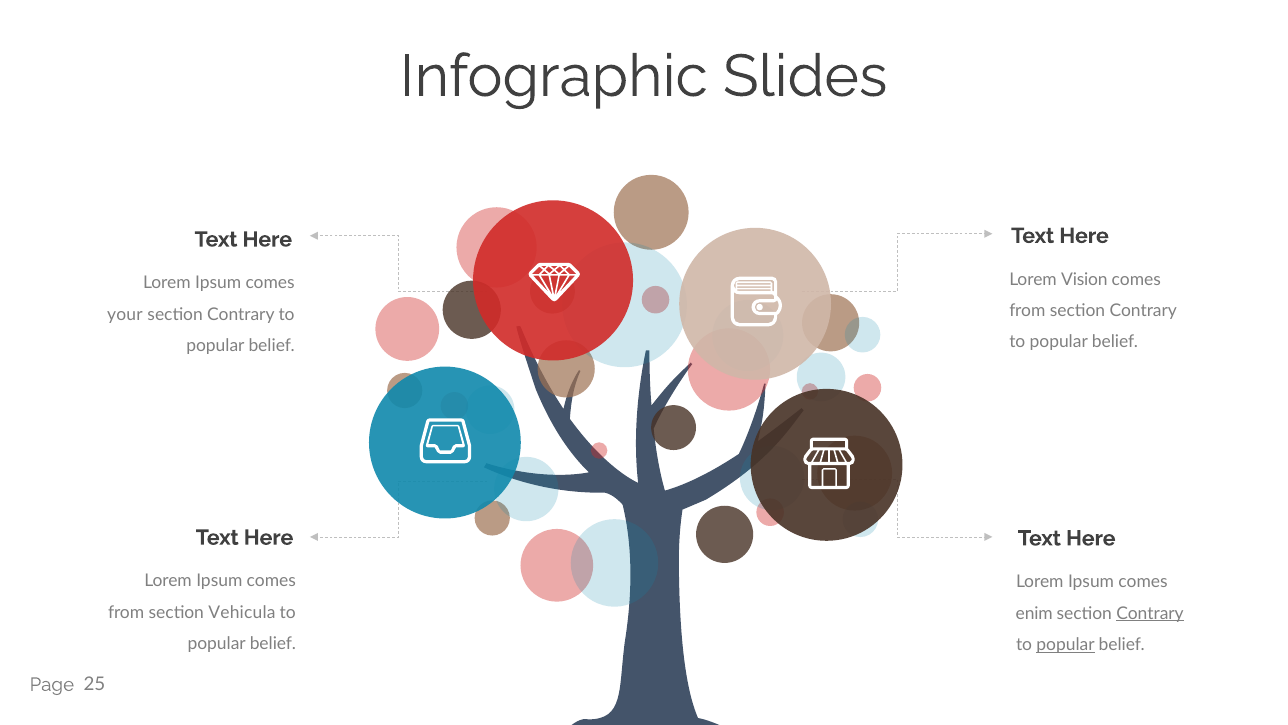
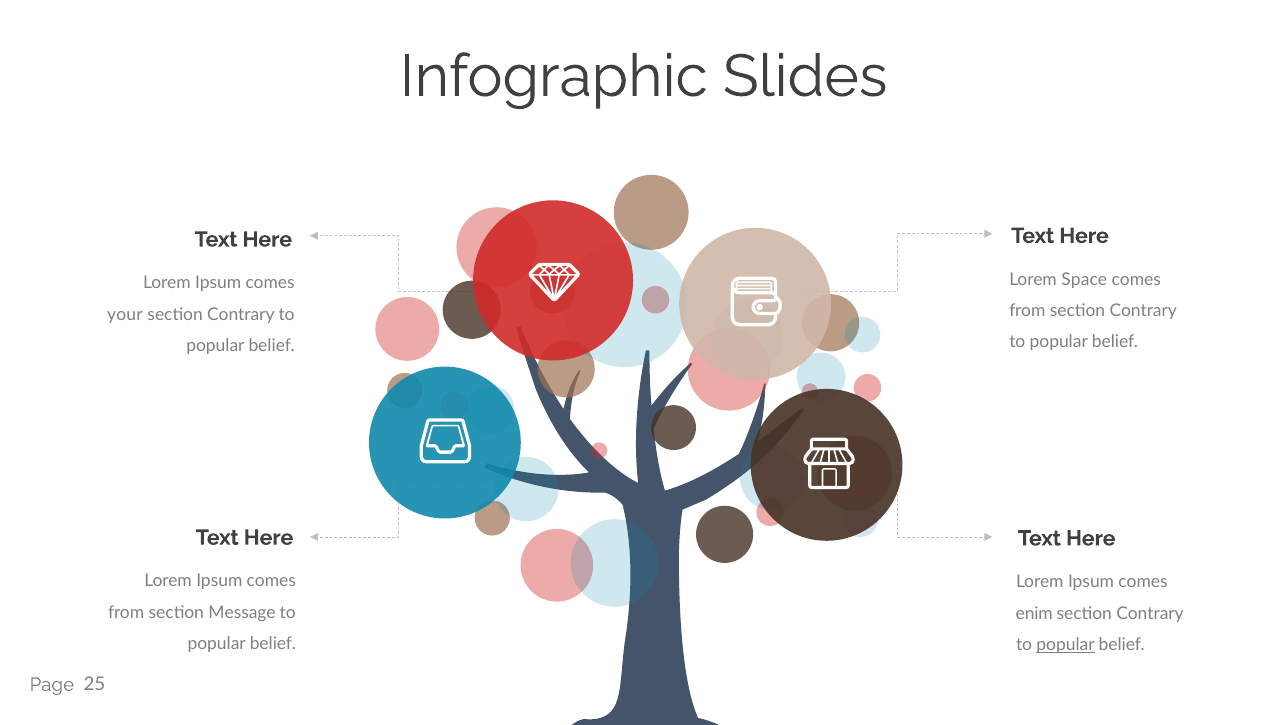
Vision: Vision -> Space (1084, 279)
Vehicula: Vehicula -> Message (242, 612)
Contrary underline: present -> none (1150, 613)
